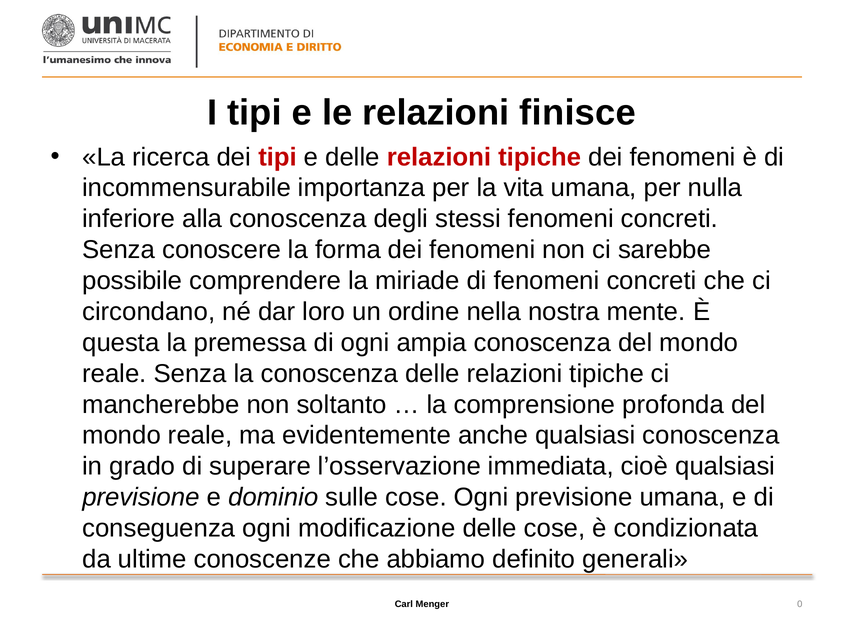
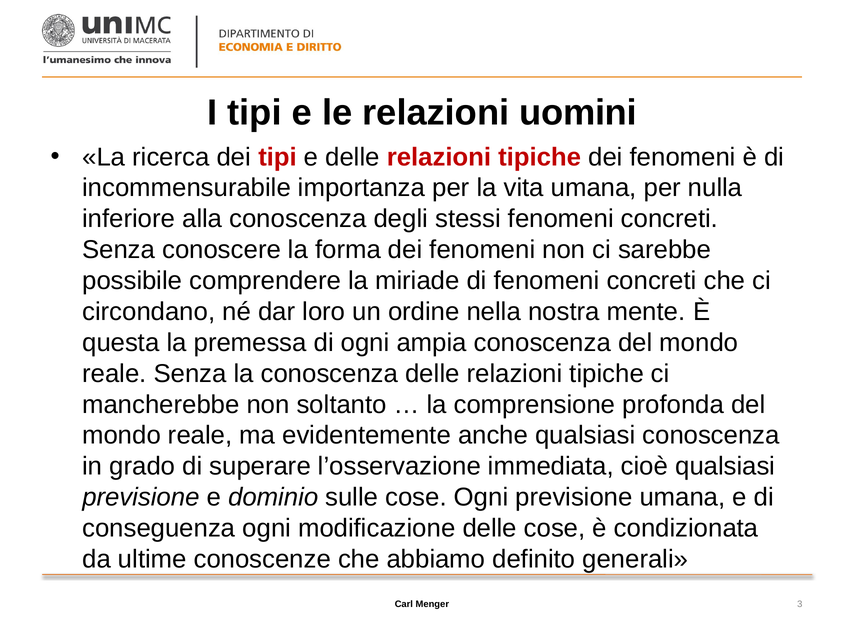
finisce: finisce -> uomini (578, 113)
0: 0 -> 3 (800, 604)
